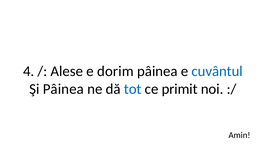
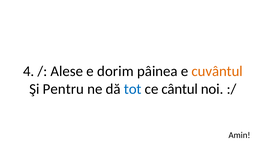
cuvântul colour: blue -> orange (217, 71)
Şi Pâinea: Pâinea -> Pentru (63, 89)
primit: primit -> cântul (180, 89)
